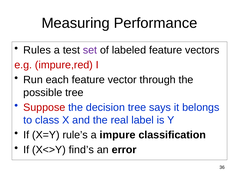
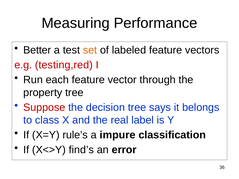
Rules: Rules -> Better (37, 50)
set colour: purple -> orange (90, 50)
impure,red: impure,red -> testing,red (64, 65)
possible: possible -> property (43, 93)
